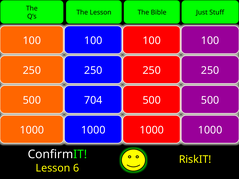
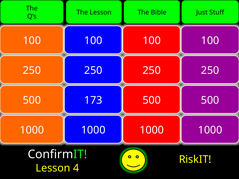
704: 704 -> 173 (93, 100)
6: 6 -> 4 (76, 168)
